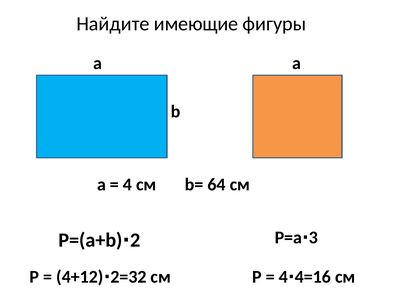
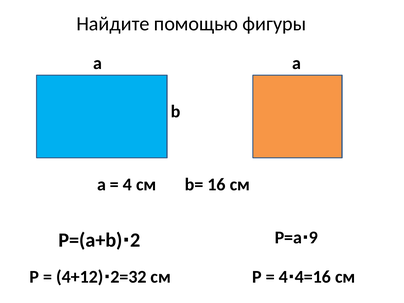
имеющие: имеющие -> помощью (196, 24)
64: 64 -> 16 (217, 185)
3: 3 -> 9 (313, 237)
